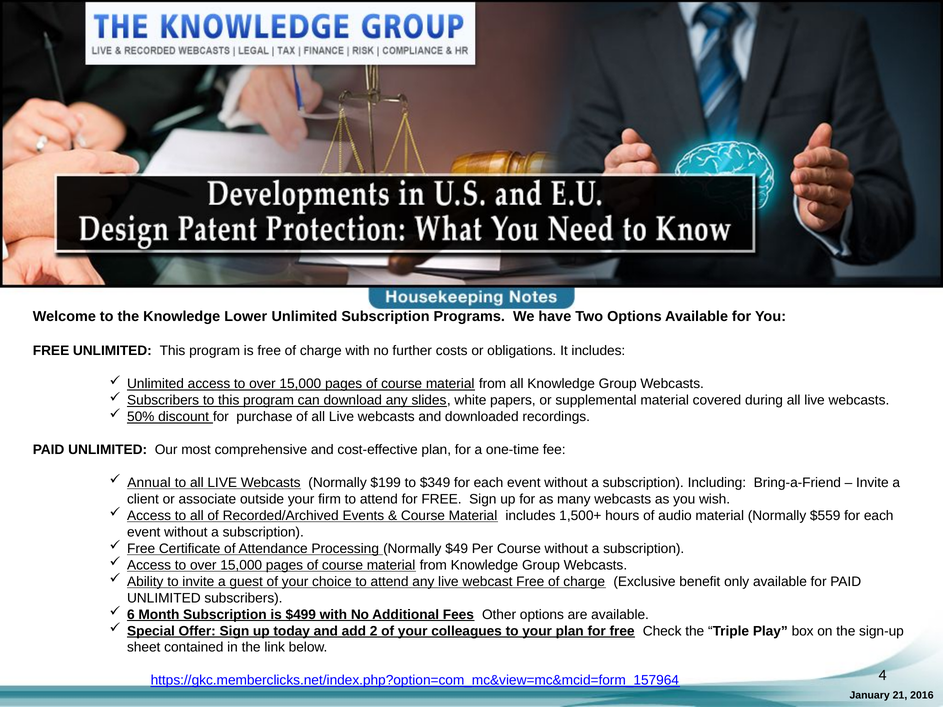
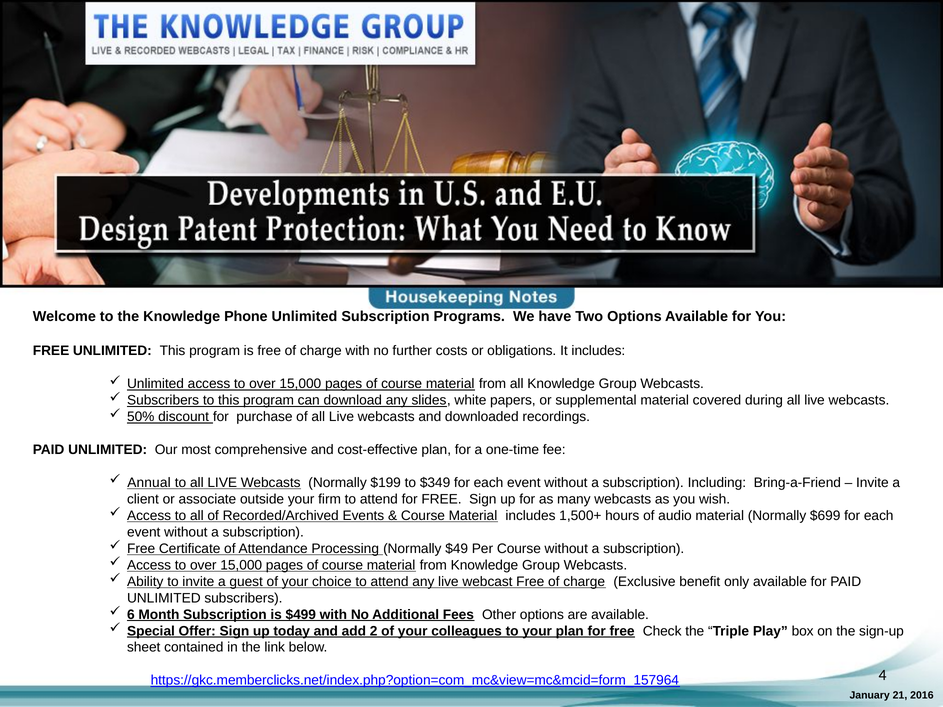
Lower: Lower -> Phone (246, 317)
$559: $559 -> $699 (825, 516)
